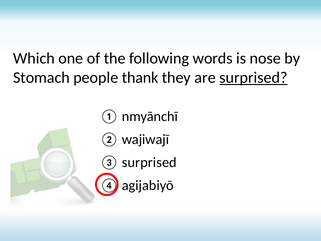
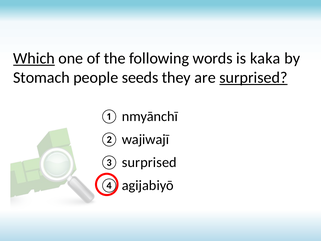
Which underline: none -> present (34, 58)
nose: nose -> kaka (265, 58)
thank: thank -> seeds (140, 77)
